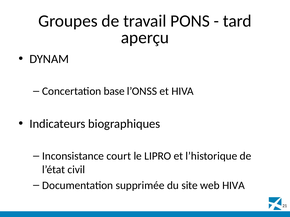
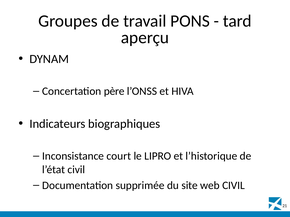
base: base -> père (114, 91)
web HIVA: HIVA -> CIVIL (233, 186)
